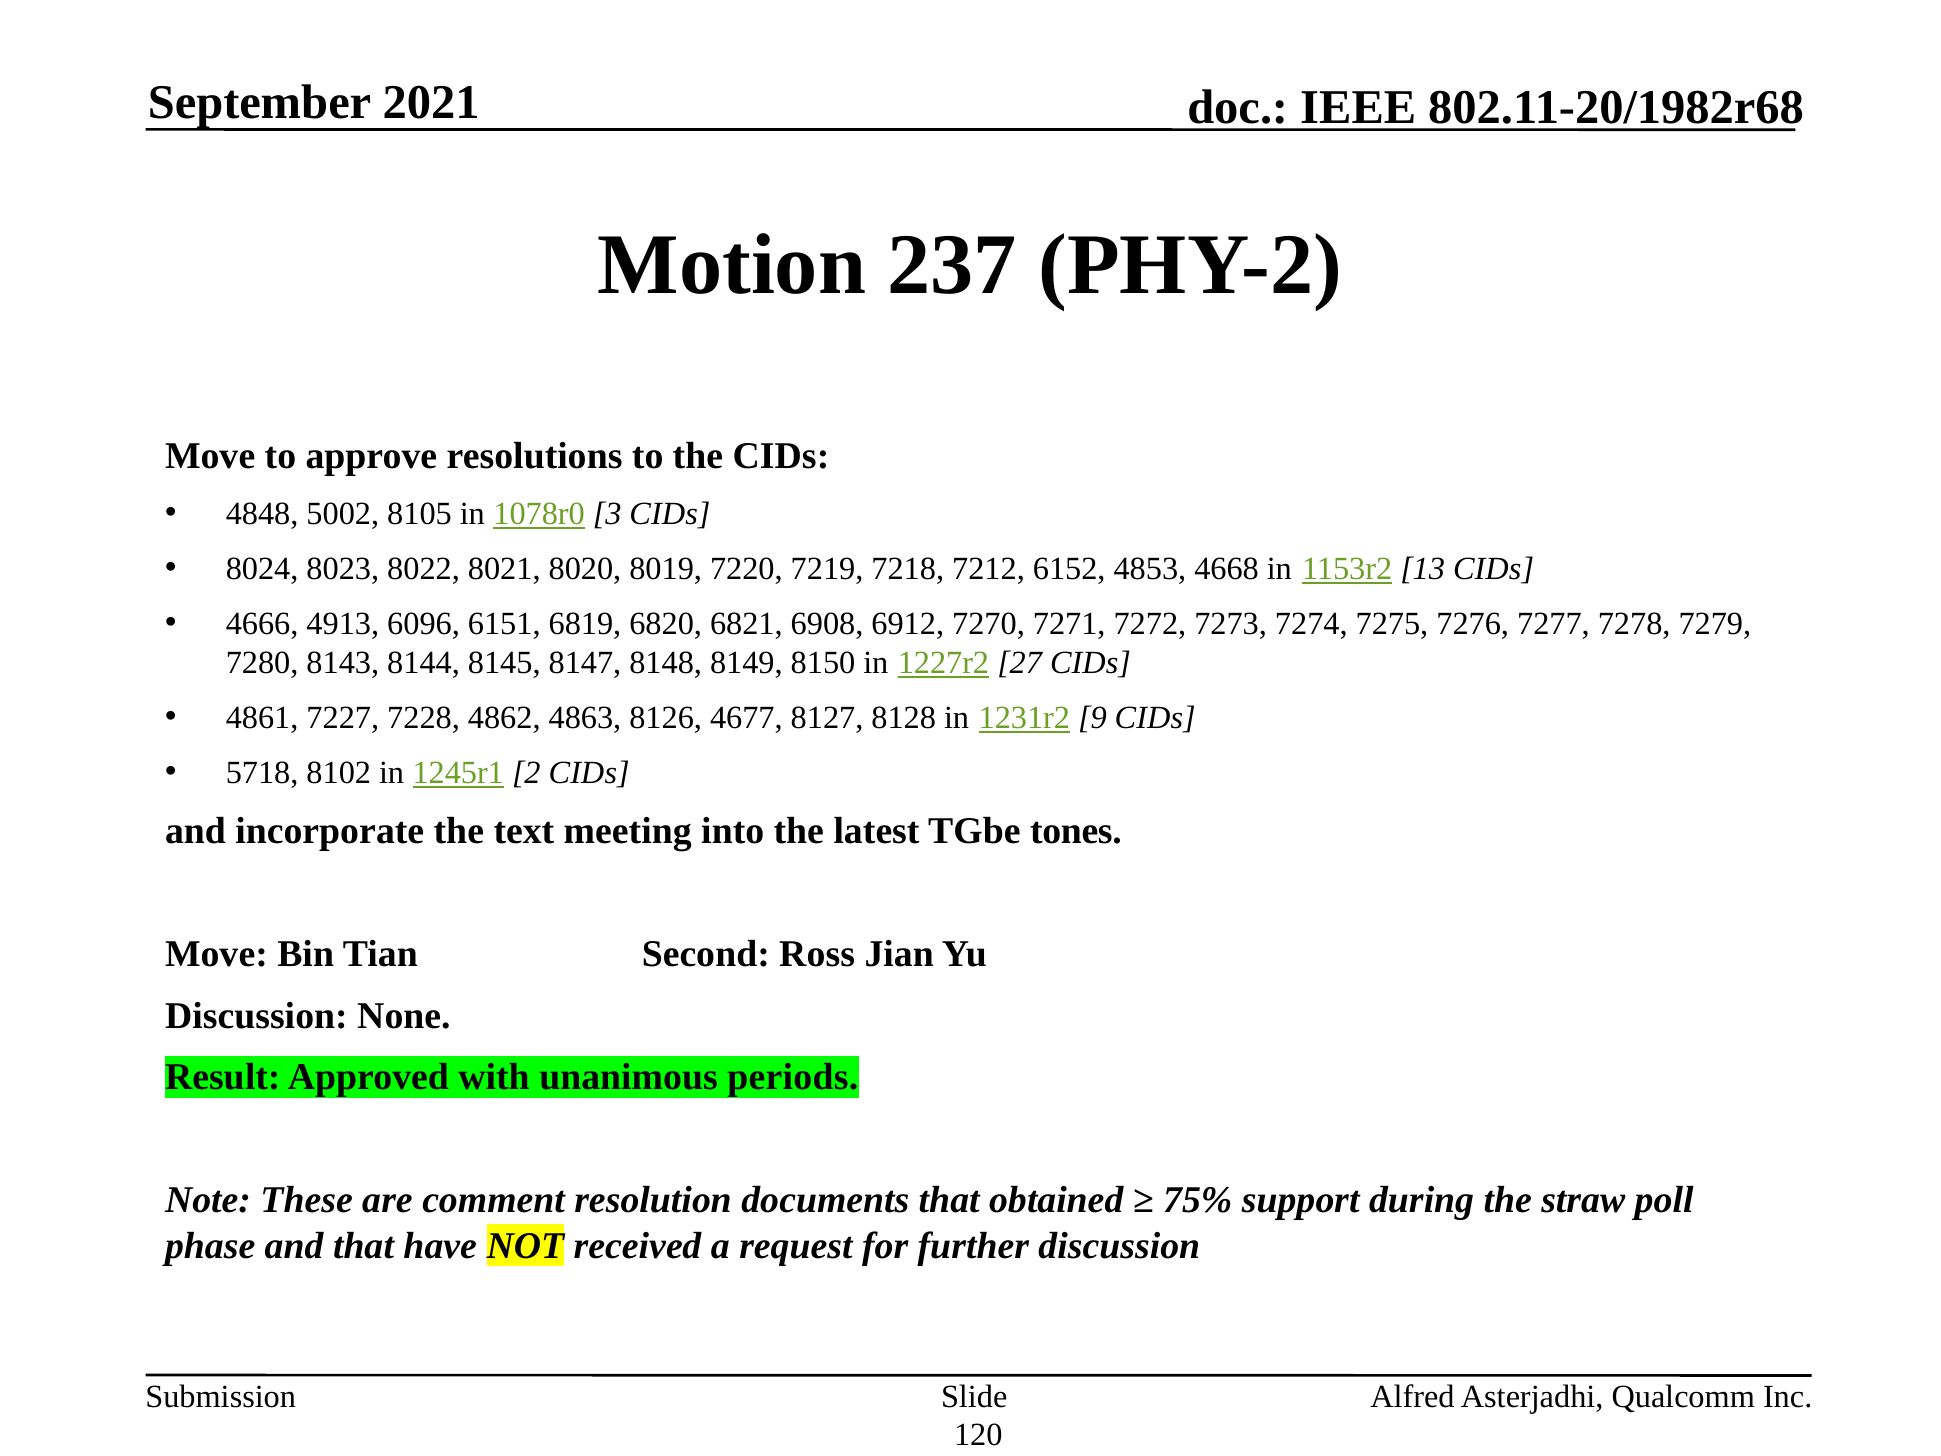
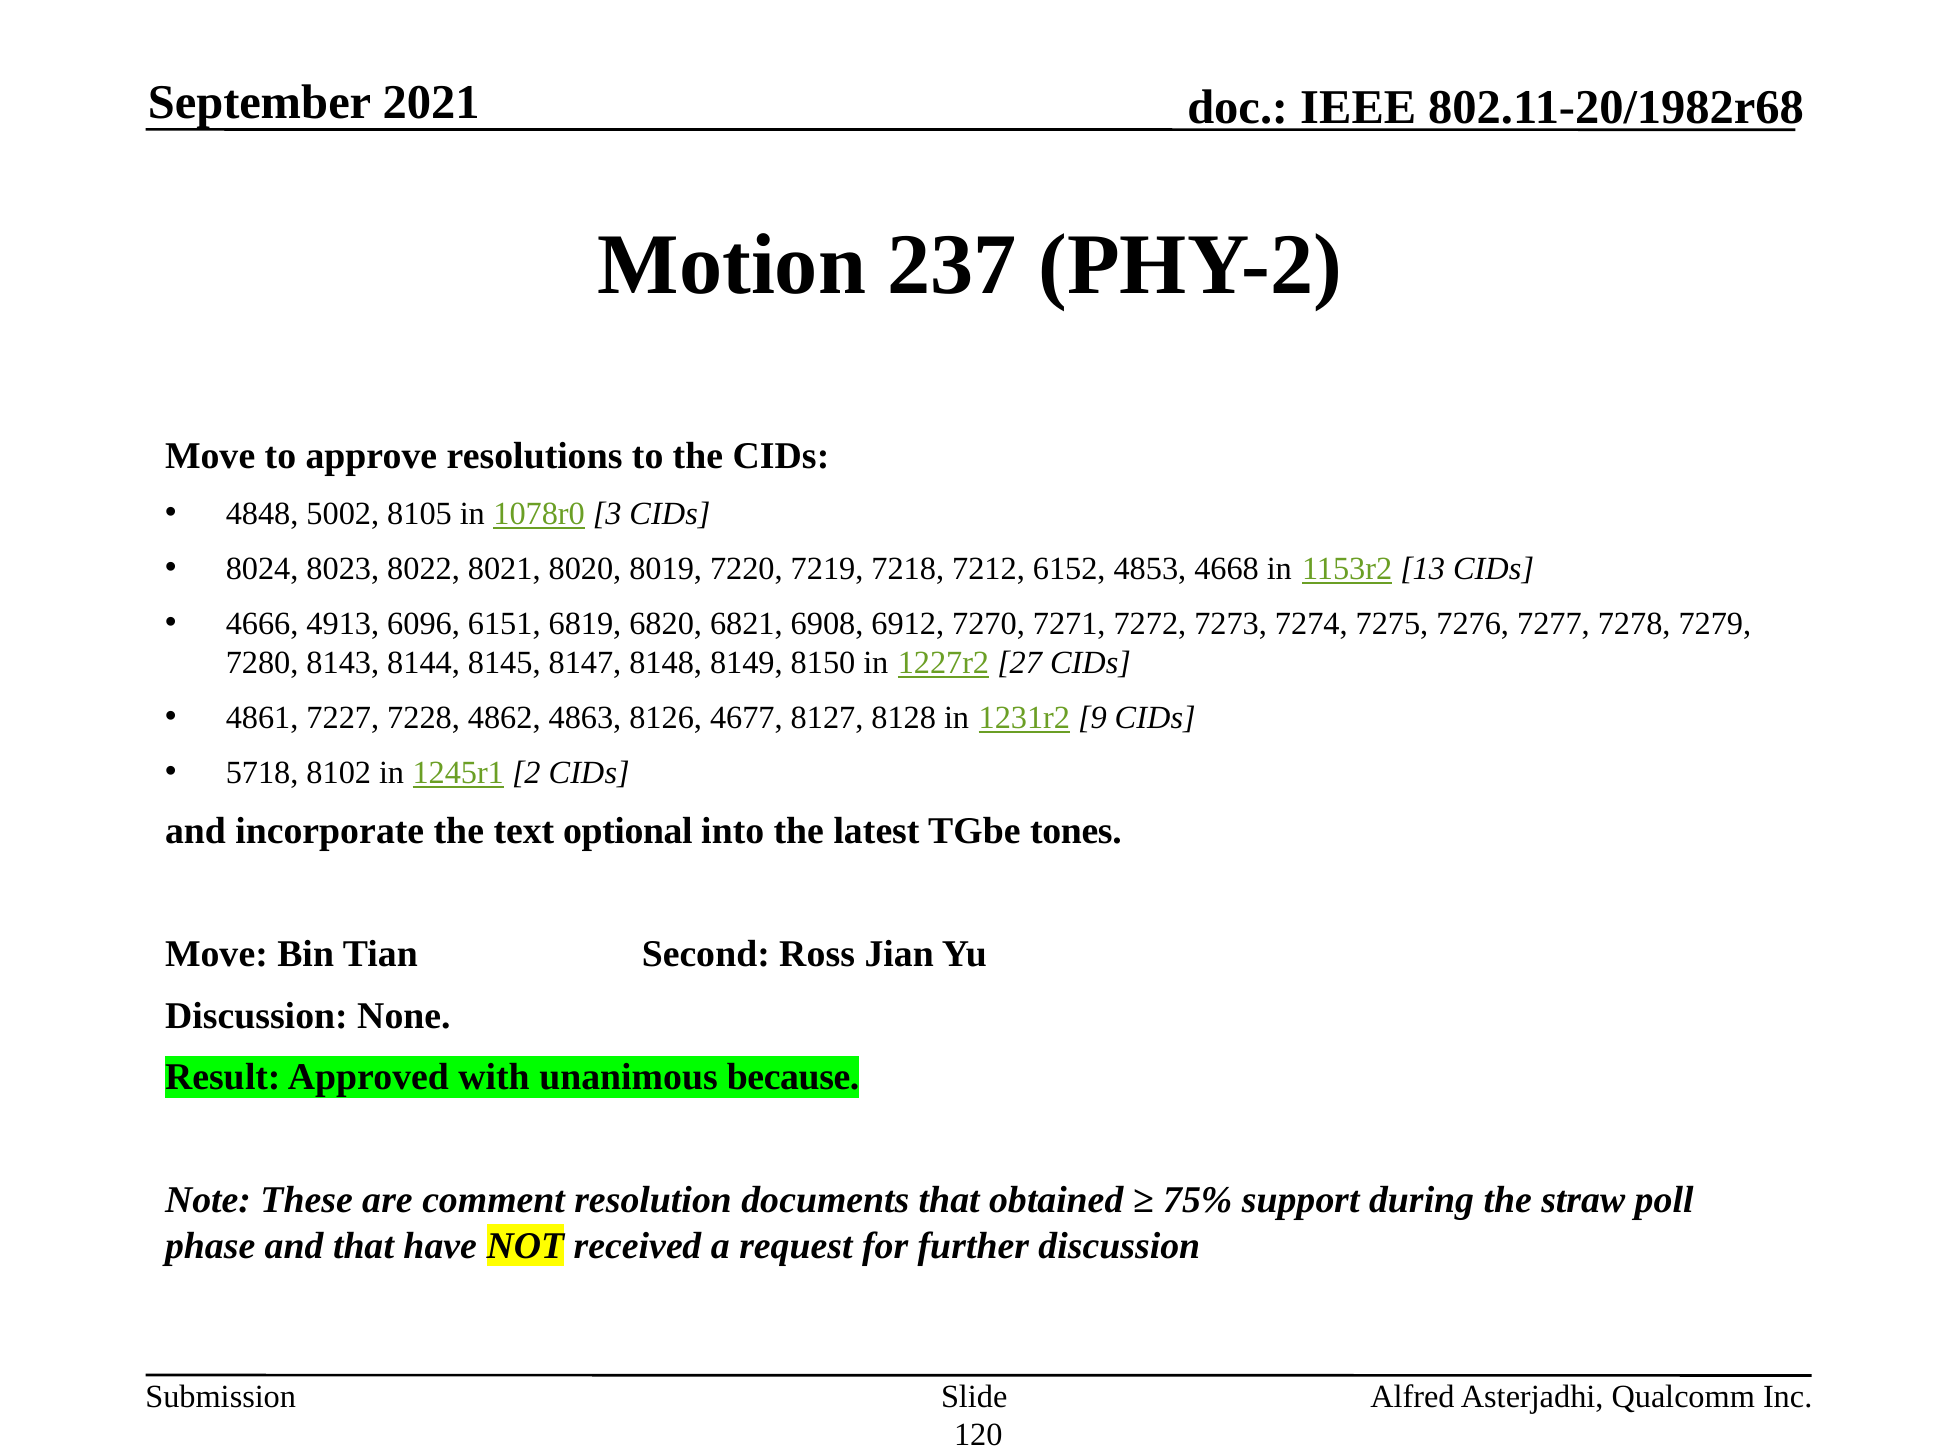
meeting: meeting -> optional (628, 831)
periods: periods -> because (793, 1077)
